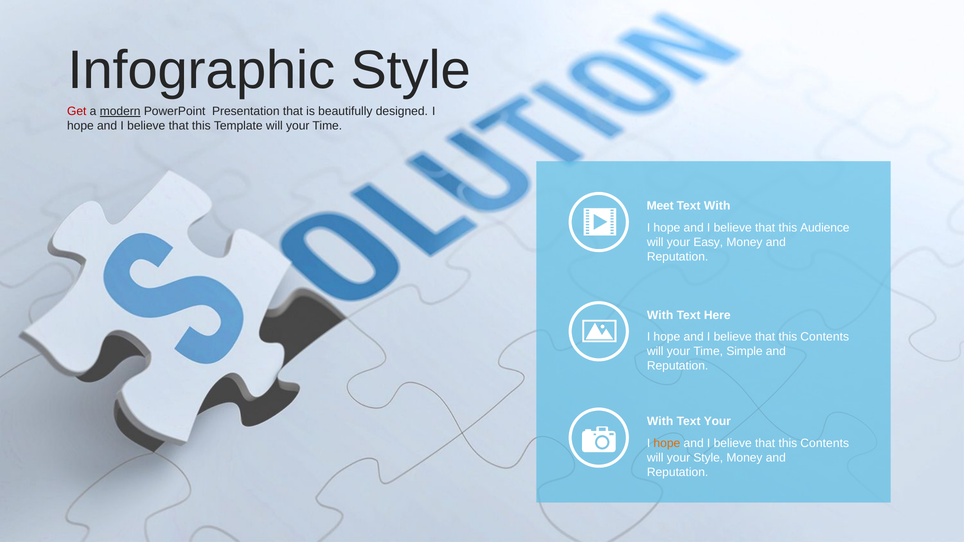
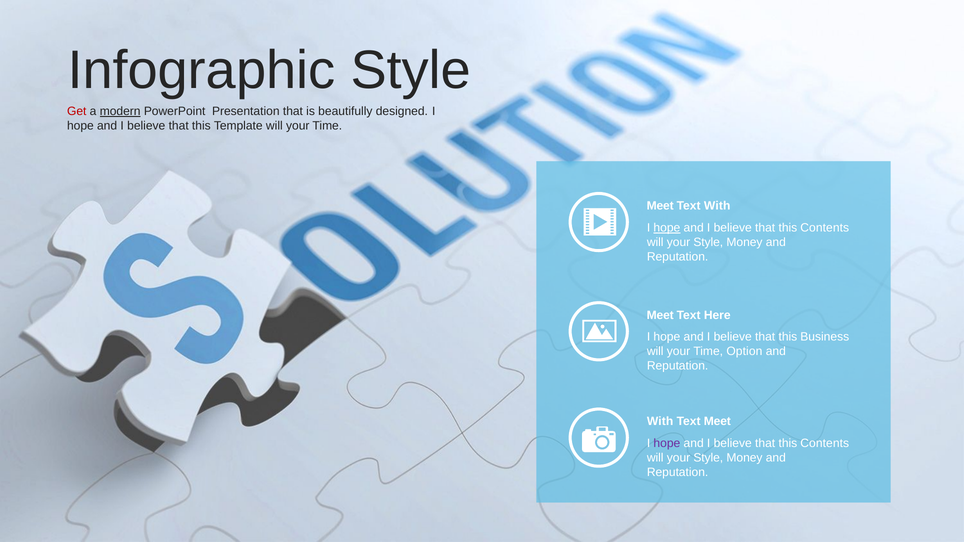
hope underline: none -> present (667, 228)
Audience: Audience -> Contents (825, 228)
Easy: Easy -> Style (708, 242)
With: With -> Meet (660, 315)
Contents: Contents -> Business (825, 337)
Simple: Simple -> Option (744, 352)
Text Your: Your -> Meet (717, 422)
hope colour: orange -> purple (667, 444)
